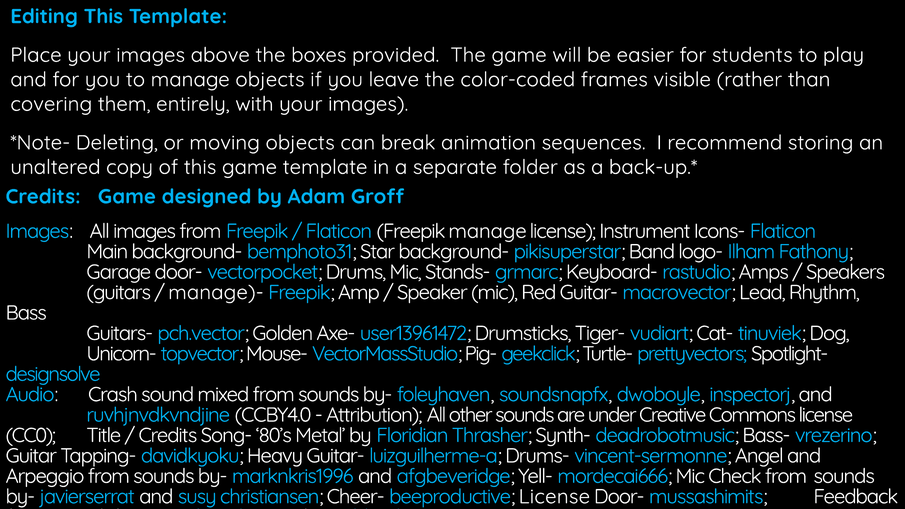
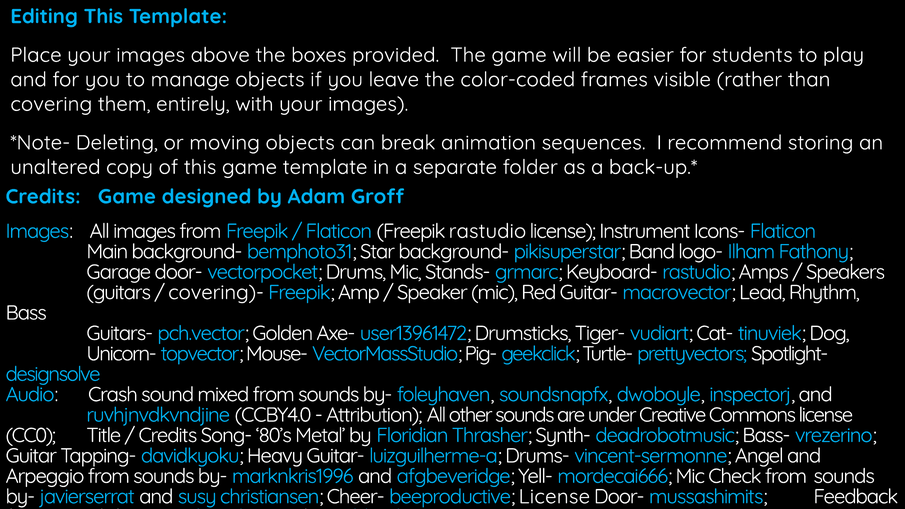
Freepik manage: manage -> rastudio (487, 231)
manage)-: manage)- -> covering)- (216, 292)
